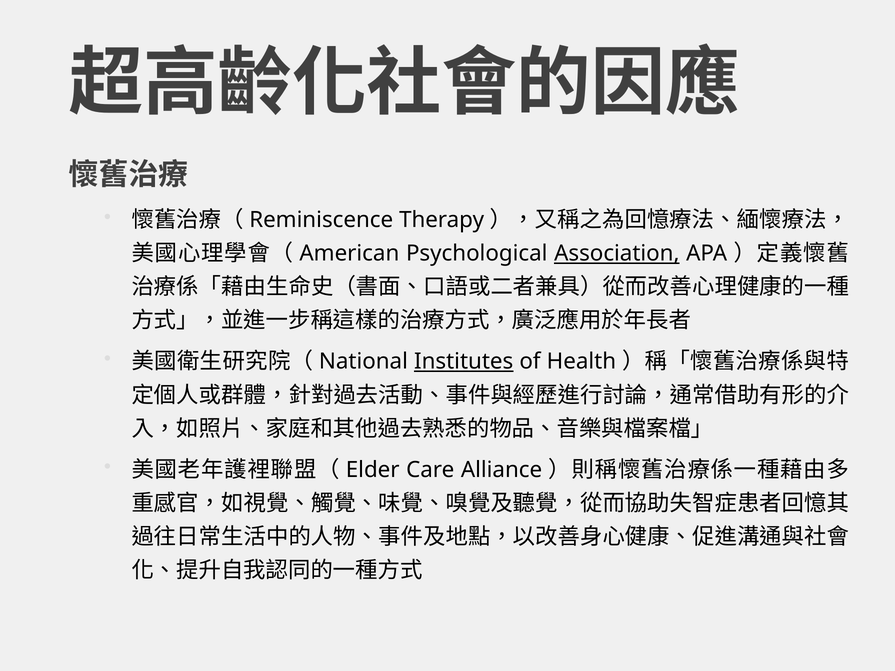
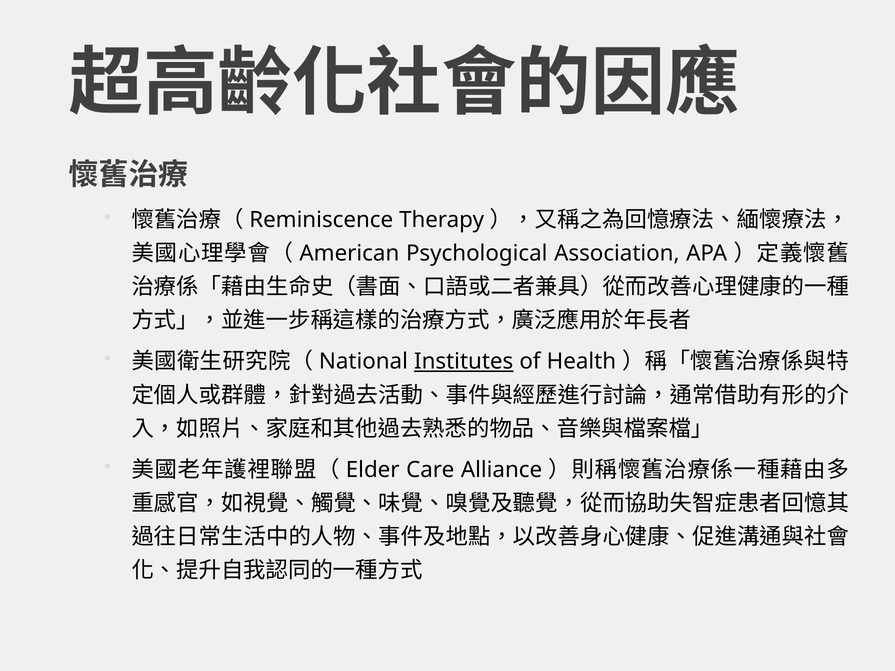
Association underline: present -> none (617, 254)
